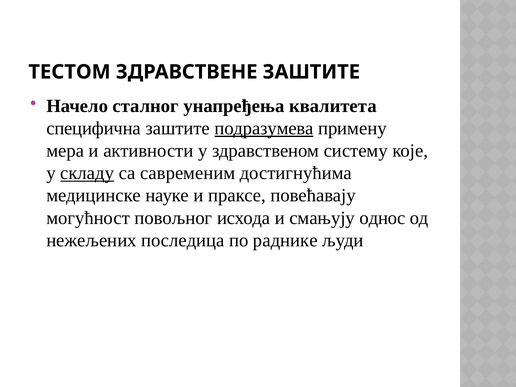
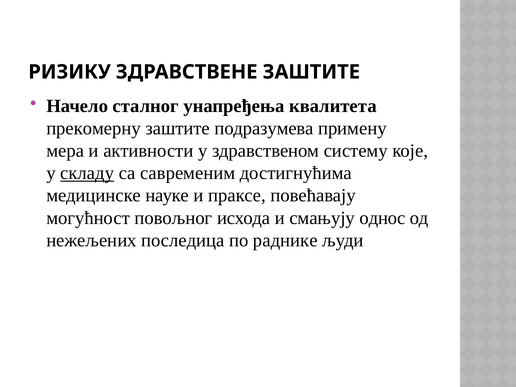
ТЕСТОМ: ТЕСТОМ -> РИЗИКУ (70, 72)
специфична: специфична -> прекомерну (94, 128)
подразумева underline: present -> none (264, 128)
